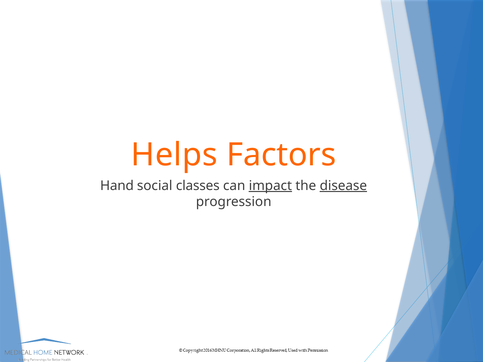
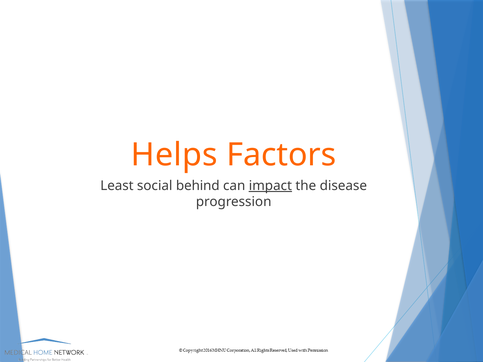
Hand: Hand -> Least (117, 186)
classes: classes -> behind (198, 186)
disease underline: present -> none (343, 186)
